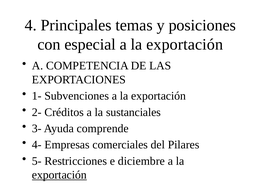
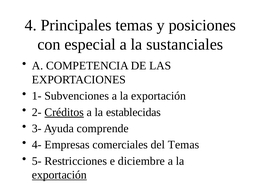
exportación: exportación -> sustanciales (185, 44)
Créditos underline: none -> present (64, 112)
sustanciales: sustanciales -> establecidas (133, 112)
del Pilares: Pilares -> Temas (184, 145)
